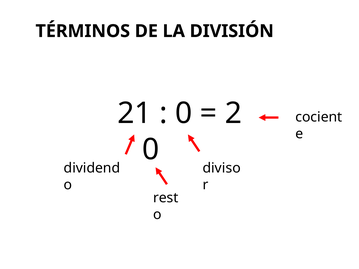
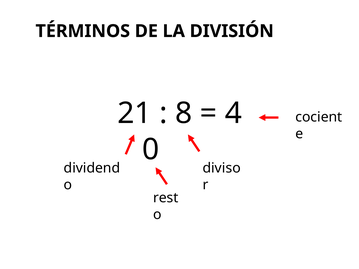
0: 0 -> 8 (184, 113)
2: 2 -> 4 (233, 113)
